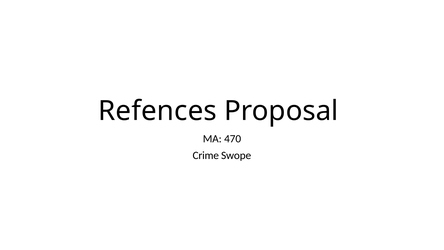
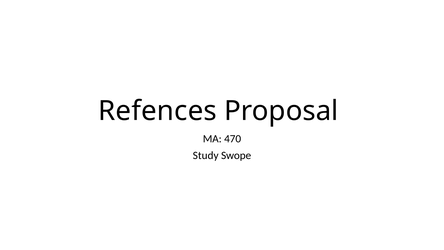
Crime: Crime -> Study (206, 155)
